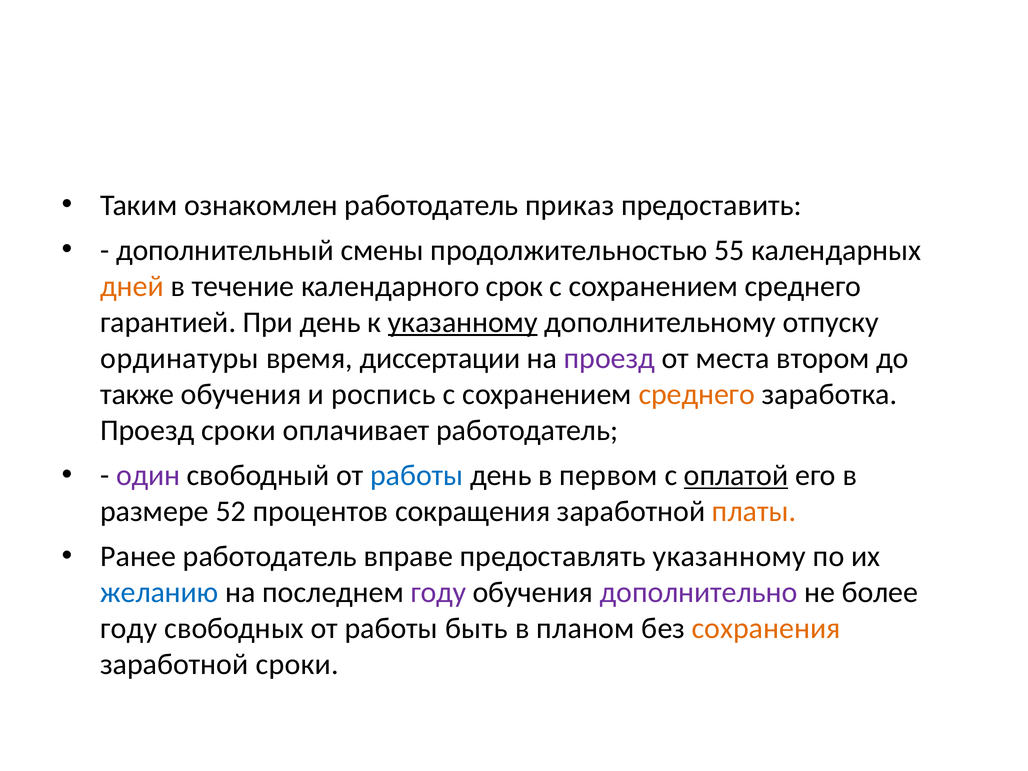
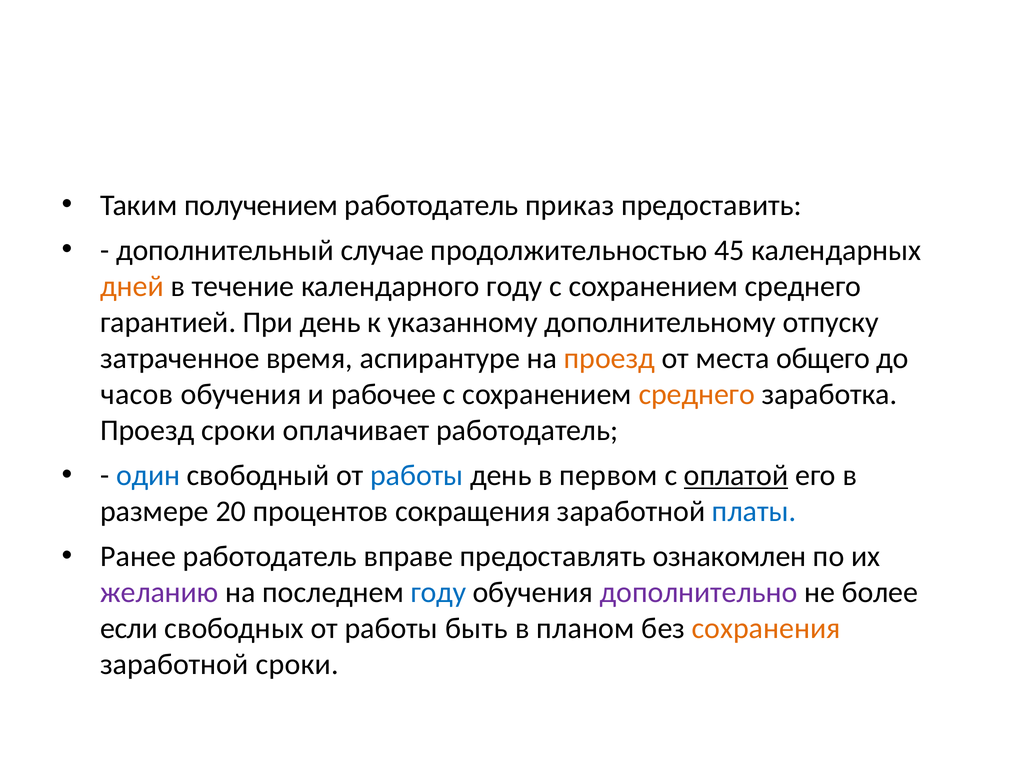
ознакомлен: ознакомлен -> получением (261, 205)
смены: смены -> случае (382, 250)
55: 55 -> 45 (729, 250)
календарного срок: срок -> году (514, 286)
указанному underline: present -> none (463, 322)
ординатуры: ординатуры -> затраченное (180, 358)
диссертации: диссертации -> аспирантуре (440, 358)
проезд colour: purple -> orange (610, 358)
втором: втором -> общего (823, 358)
также: также -> часов (137, 394)
роспись: роспись -> рабочее (384, 394)
один colour: purple -> blue (148, 475)
52: 52 -> 20 (231, 511)
платы colour: orange -> blue (754, 511)
предоставлять указанному: указанному -> ознакомлен (729, 556)
желанию colour: blue -> purple (159, 592)
году colour: purple -> blue (438, 592)
году: году -> если (129, 628)
